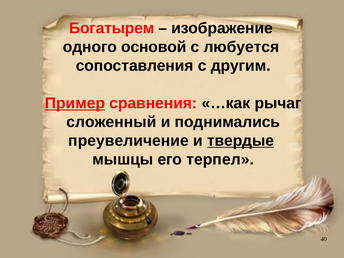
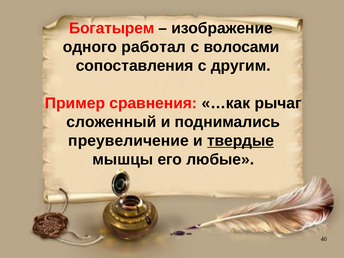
основой: основой -> работал (154, 47)
любуется: любуется -> волосами (241, 47)
Пример underline: present -> none (75, 103)
терпел: терпел -> любые (220, 159)
